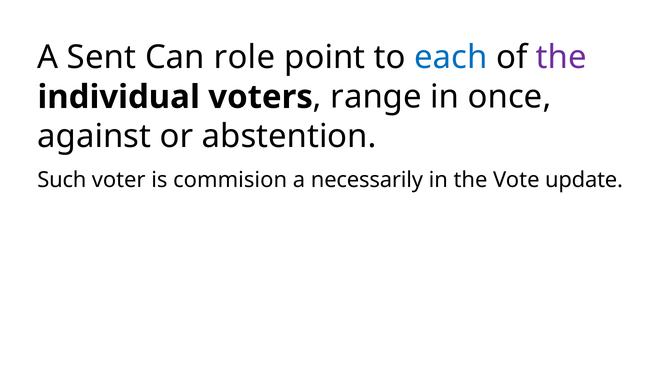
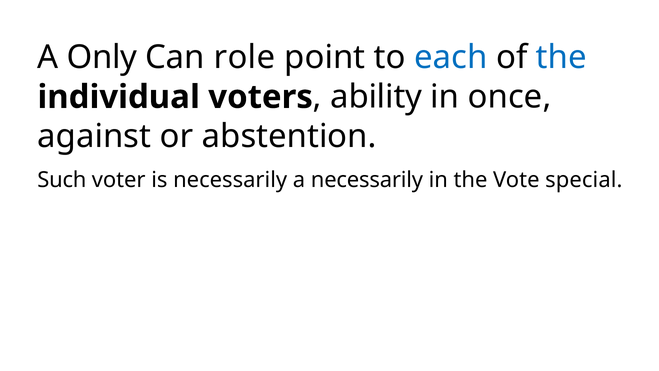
Sent: Sent -> Only (102, 57)
the colour: purple -> blue (561, 57)
range: range -> ability (376, 97)
is commision: commision -> necessarily (230, 180)
update: update -> special (584, 180)
